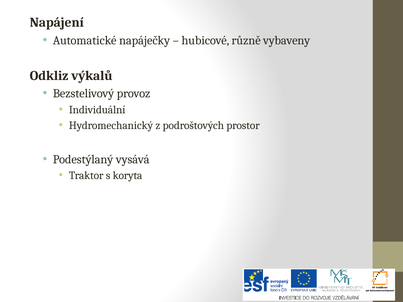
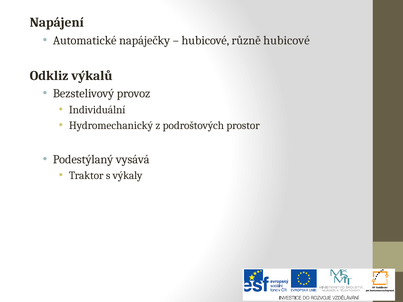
různě vybaveny: vybaveny -> hubicové (287, 40)
koryta: koryta -> výkaly (128, 176)
